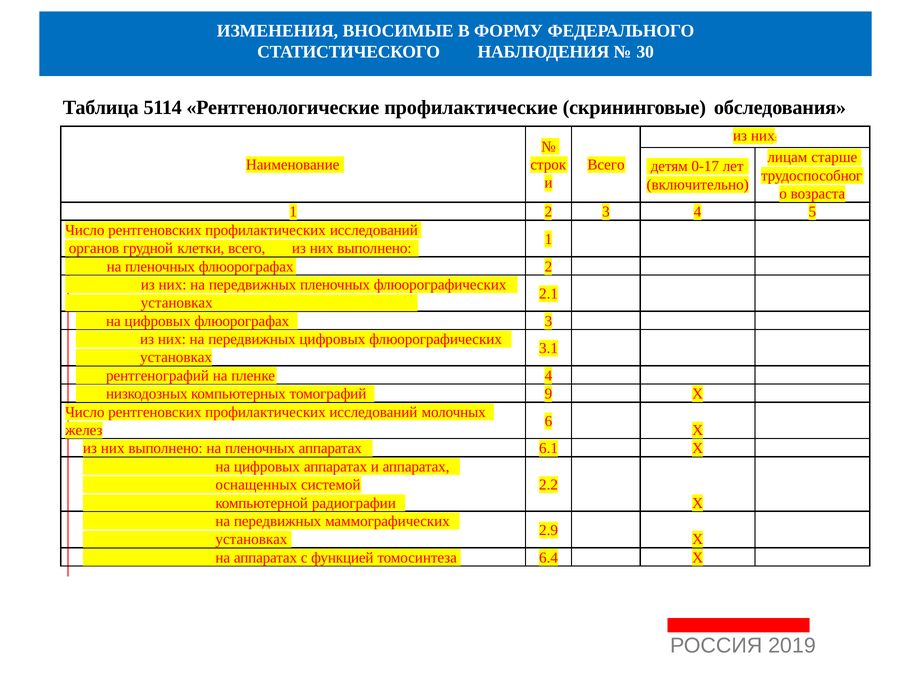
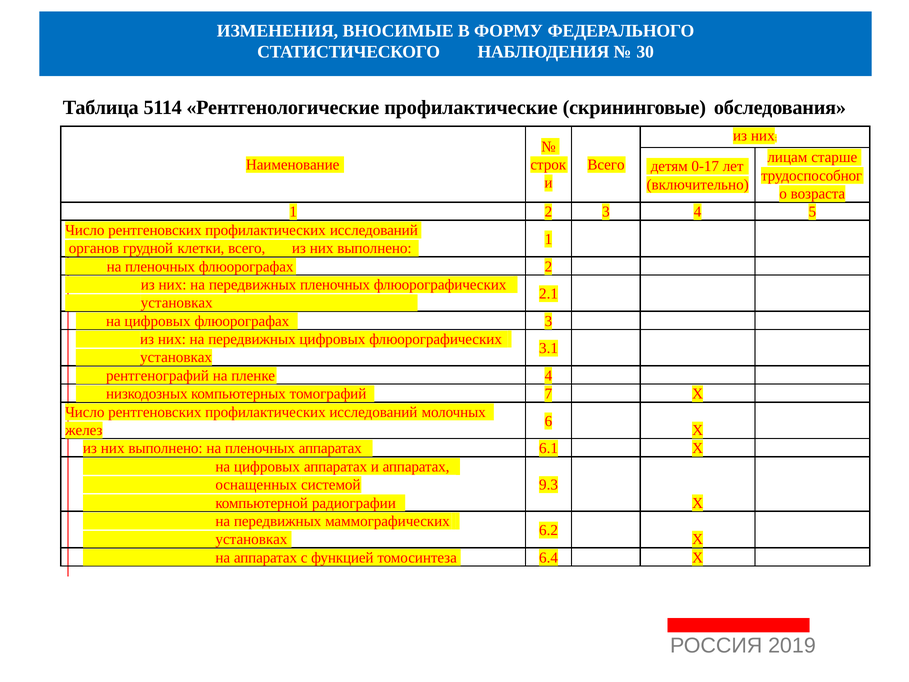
9: 9 -> 7 (548, 394)
2.2: 2.2 -> 9.3 (549, 485)
2.9: 2.9 -> 6.2 (549, 530)
